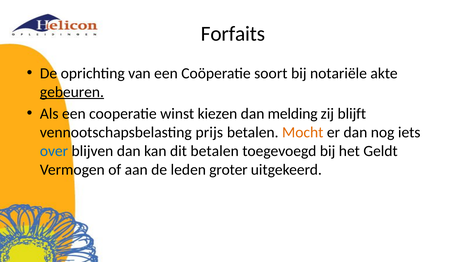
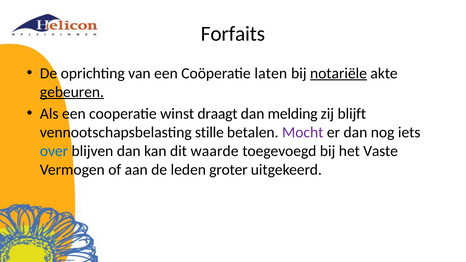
soort: soort -> laten (271, 73)
notariële underline: none -> present (338, 73)
kiezen: kiezen -> draagt (217, 114)
prijs: prijs -> stille (209, 132)
Mocht colour: orange -> purple (303, 132)
dit betalen: betalen -> waarde (215, 151)
Geldt: Geldt -> Vaste (381, 151)
